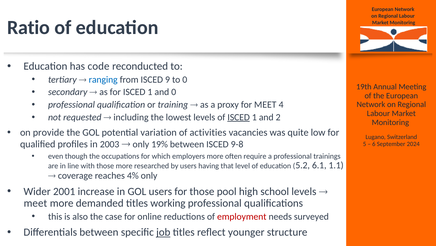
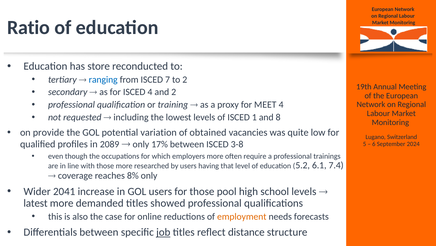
code: code -> store (99, 66)
9: 9 -> 7 (168, 79)
to 0: 0 -> 2 (185, 79)
for ISCED 1: 1 -> 4 (150, 92)
and 0: 0 -> 2 (174, 92)
ISCED underline: present -> none (239, 117)
2: 2 -> 8 (278, 117)
activities: activities -> obtained (208, 132)
2003: 2003 -> 2089 (110, 144)
19%: 19% -> 17% (160, 144)
9-8: 9-8 -> 3-8 (237, 144)
1.1: 1.1 -> 7.4 (336, 165)
4%: 4% -> 8% (133, 175)
2001: 2001 -> 2041 (64, 191)
meet: meet -> latest (36, 203)
working: working -> showed (168, 203)
employment colour: red -> orange (242, 216)
surveyed: surveyed -> forecasts (311, 216)
younger: younger -> distance (246, 232)
